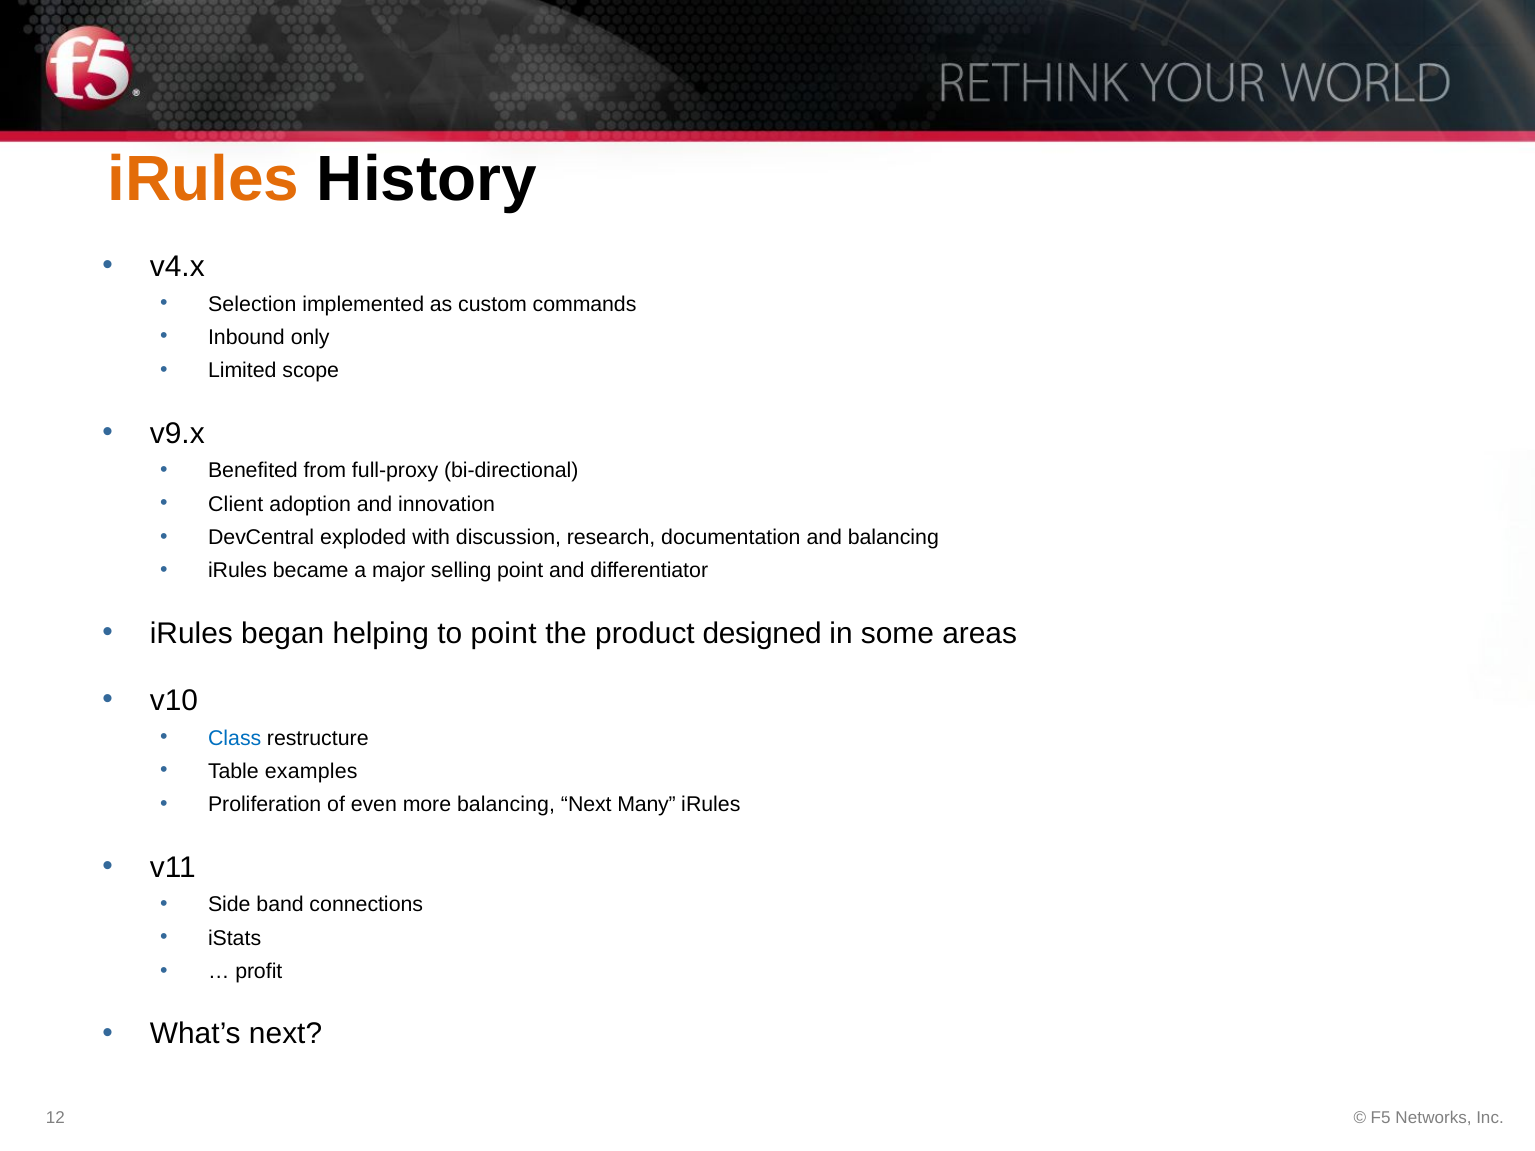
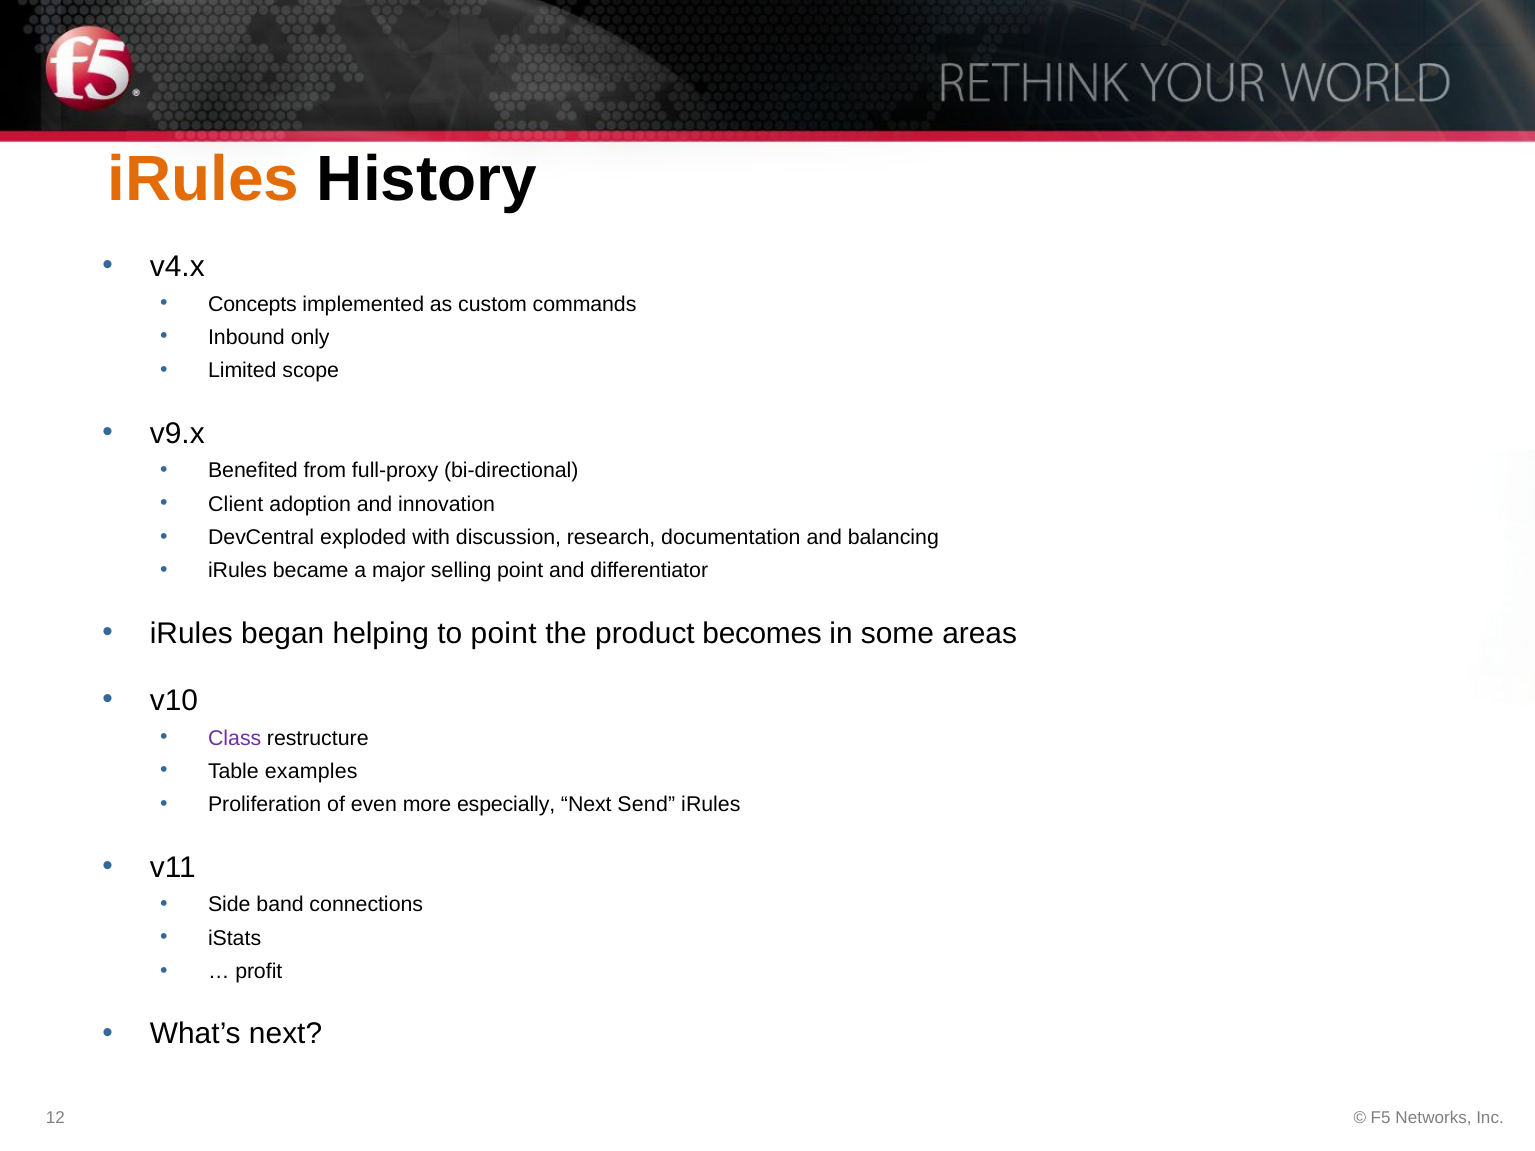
Selection: Selection -> Concepts (252, 304)
designed: designed -> becomes (762, 634)
Class colour: blue -> purple (235, 738)
more balancing: balancing -> especially (506, 805)
Many: Many -> Send (646, 805)
